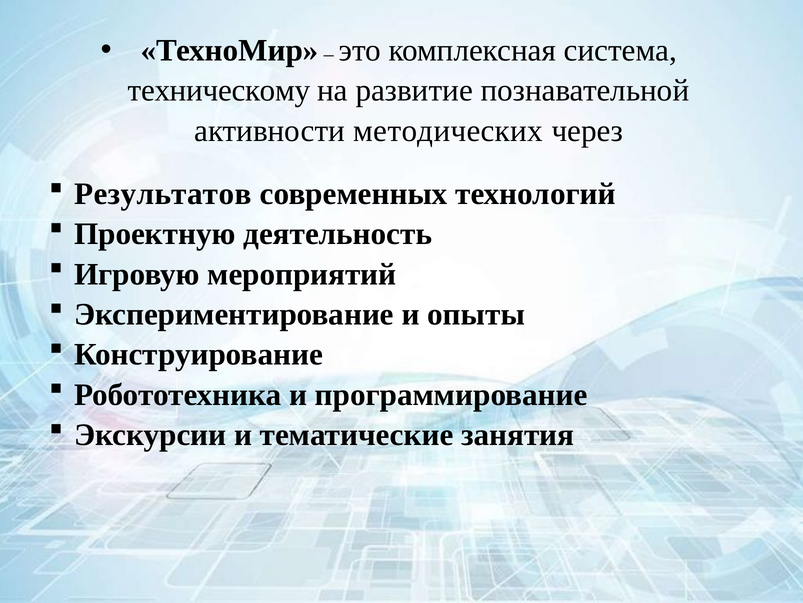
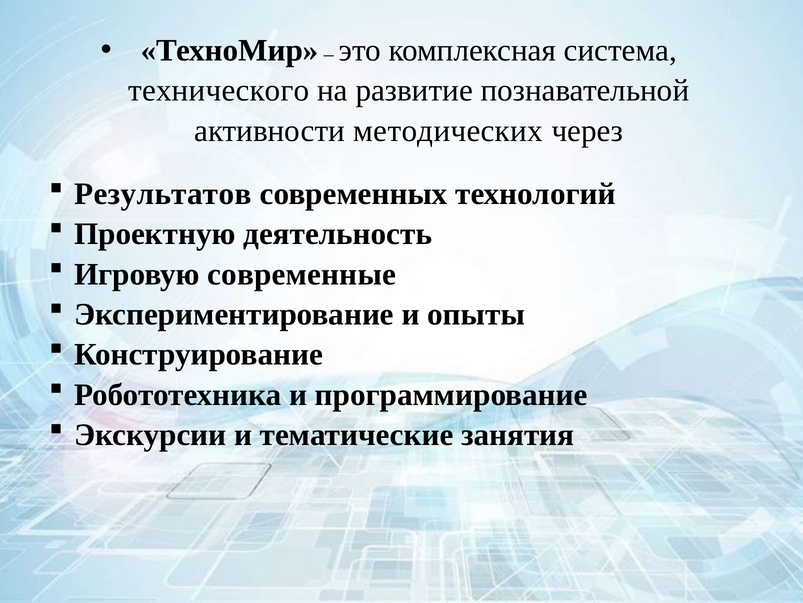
техническому: техническому -> технического (219, 90)
мероприятий: мероприятий -> современные (302, 274)
